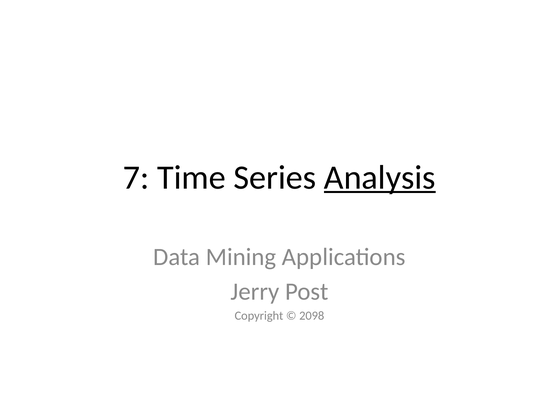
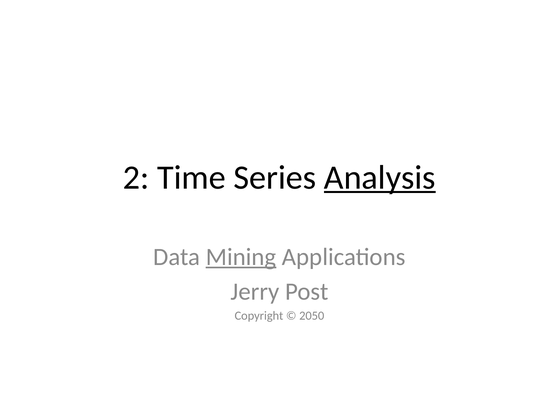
7: 7 -> 2 (136, 178)
Mining underline: none -> present (241, 257)
2098: 2098 -> 2050 (312, 316)
